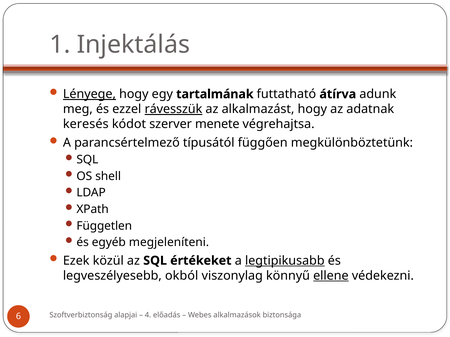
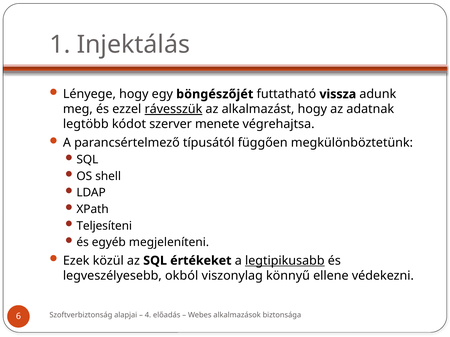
Lényege underline: present -> none (89, 94)
tartalmának: tartalmának -> böngészőjét (215, 94)
átírva: átírva -> vissza (338, 94)
keresés: keresés -> legtöbb (86, 124)
Független: Független -> Teljesíteni (104, 226)
ellene underline: present -> none (331, 276)
